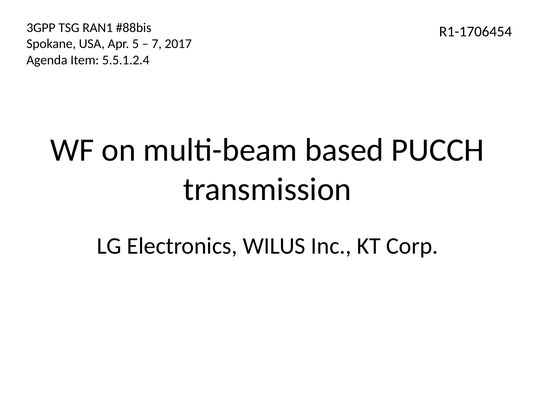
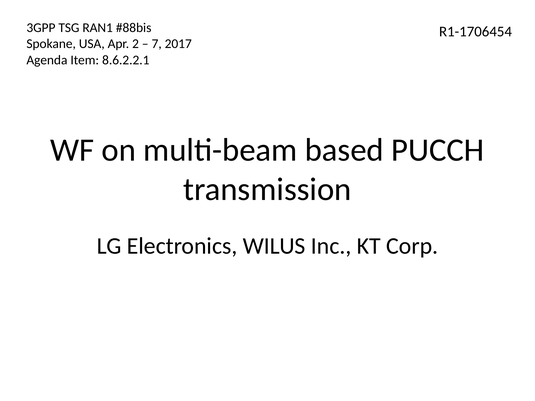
5: 5 -> 2 (136, 44)
5.5.1.2.4: 5.5.1.2.4 -> 8.6.2.2.1 (126, 60)
